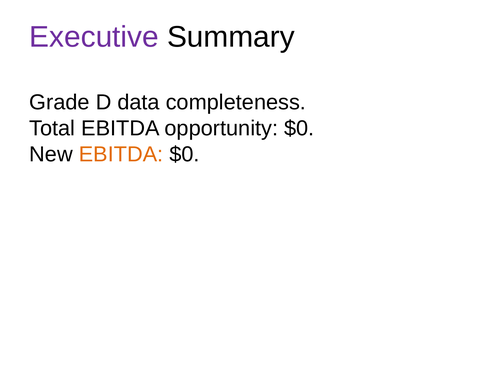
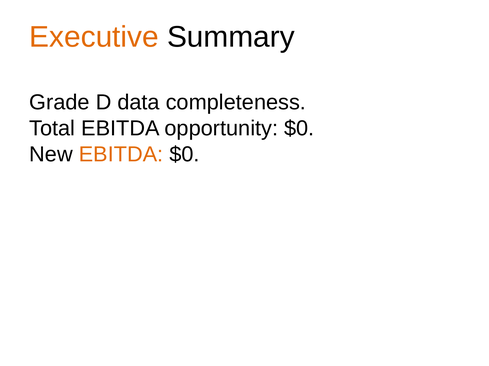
Executive colour: purple -> orange (94, 37)
